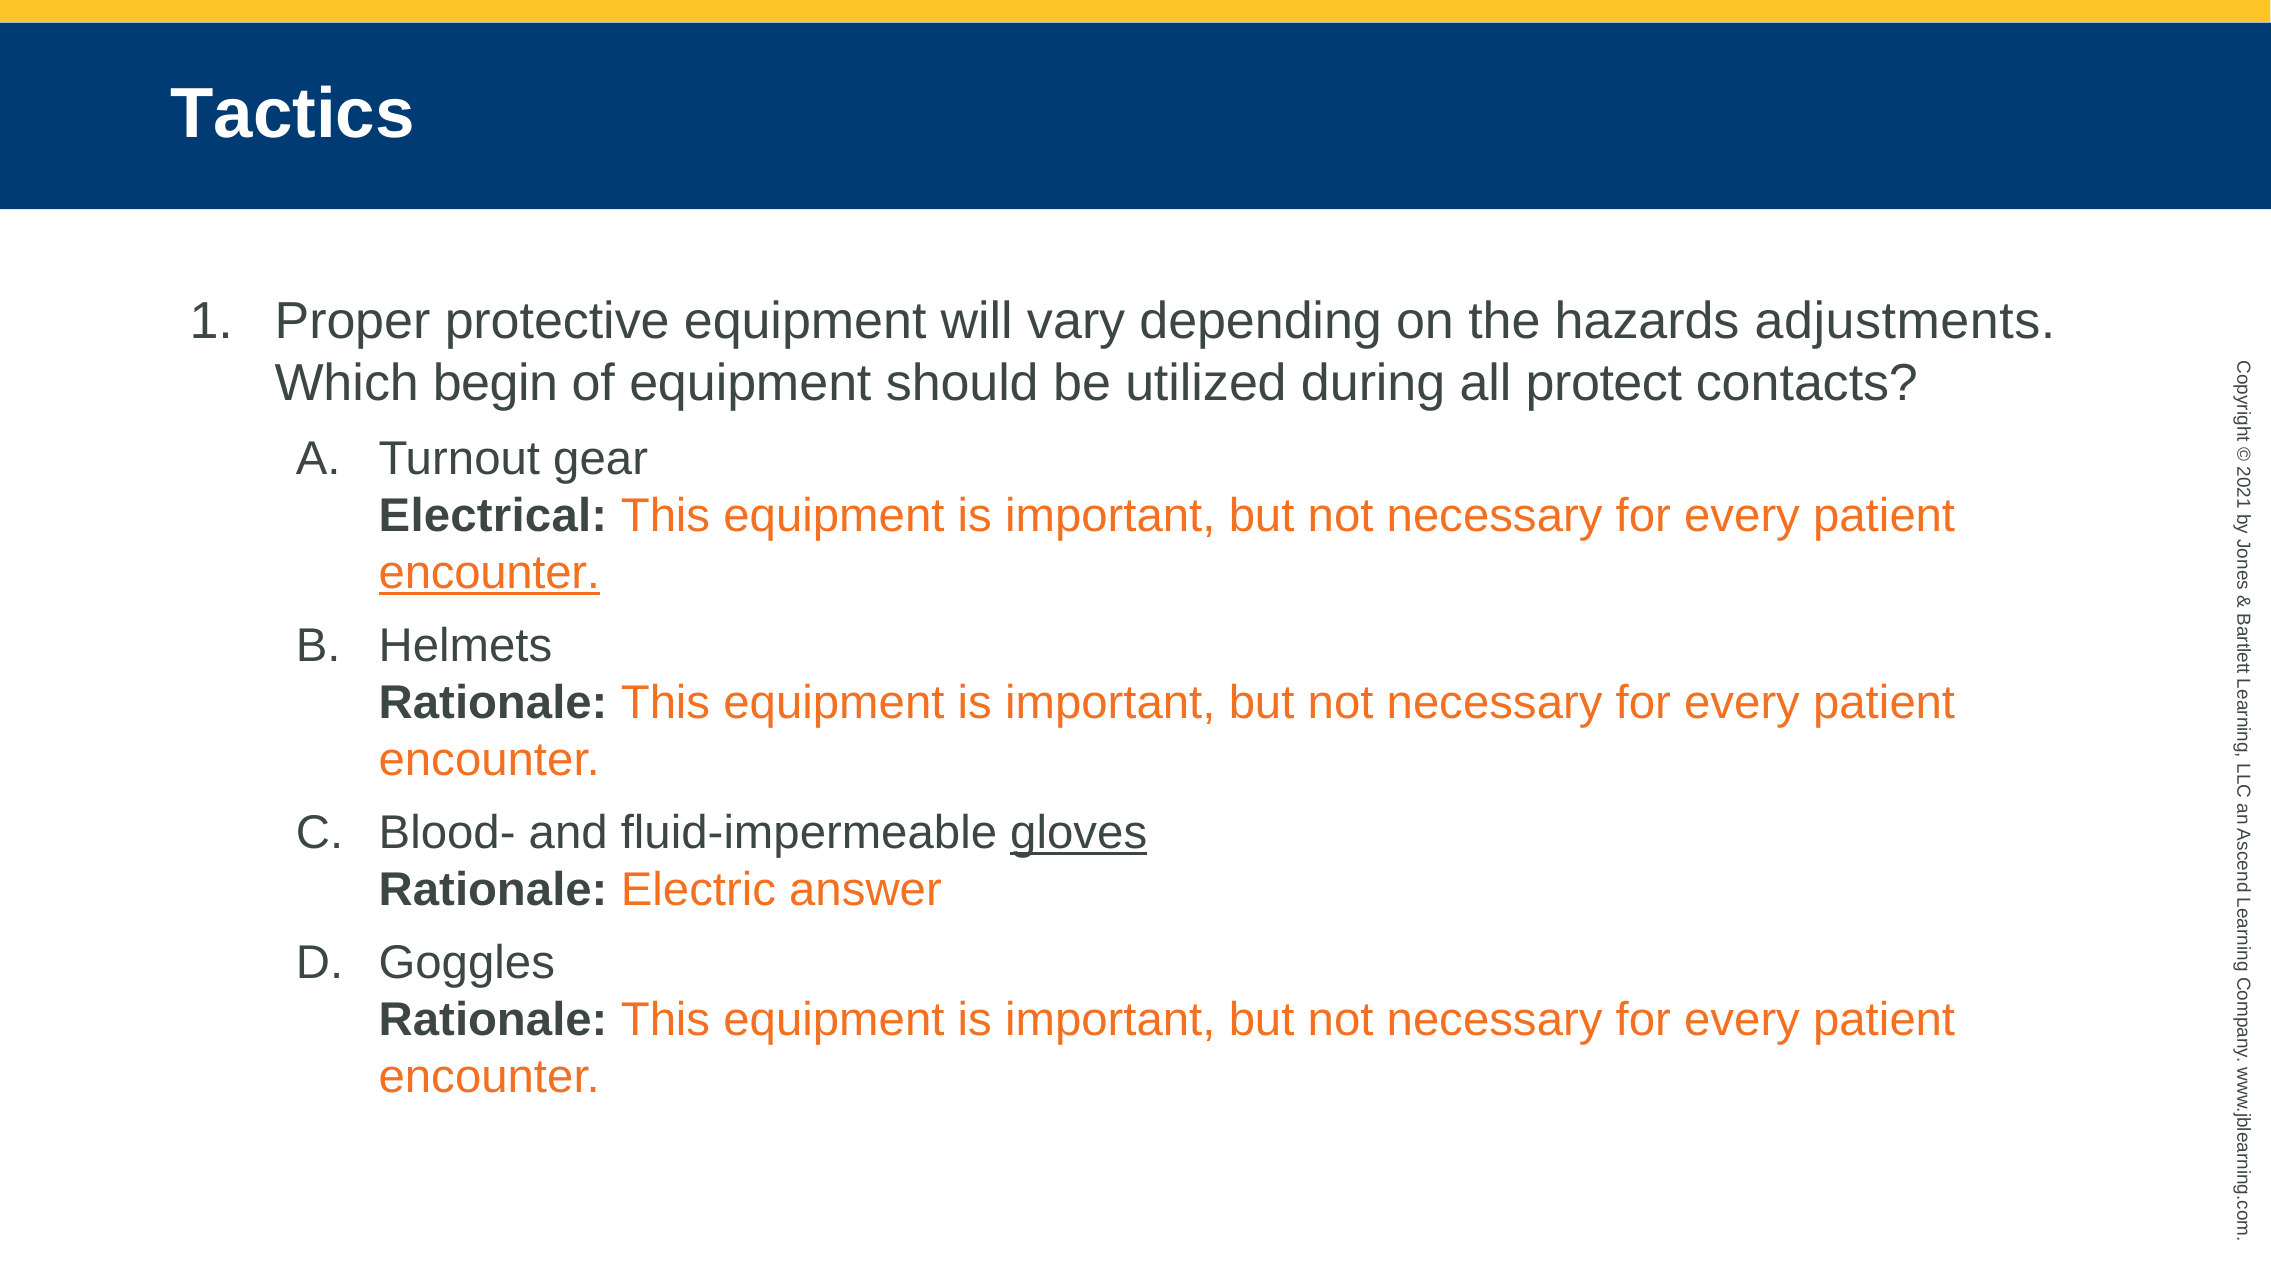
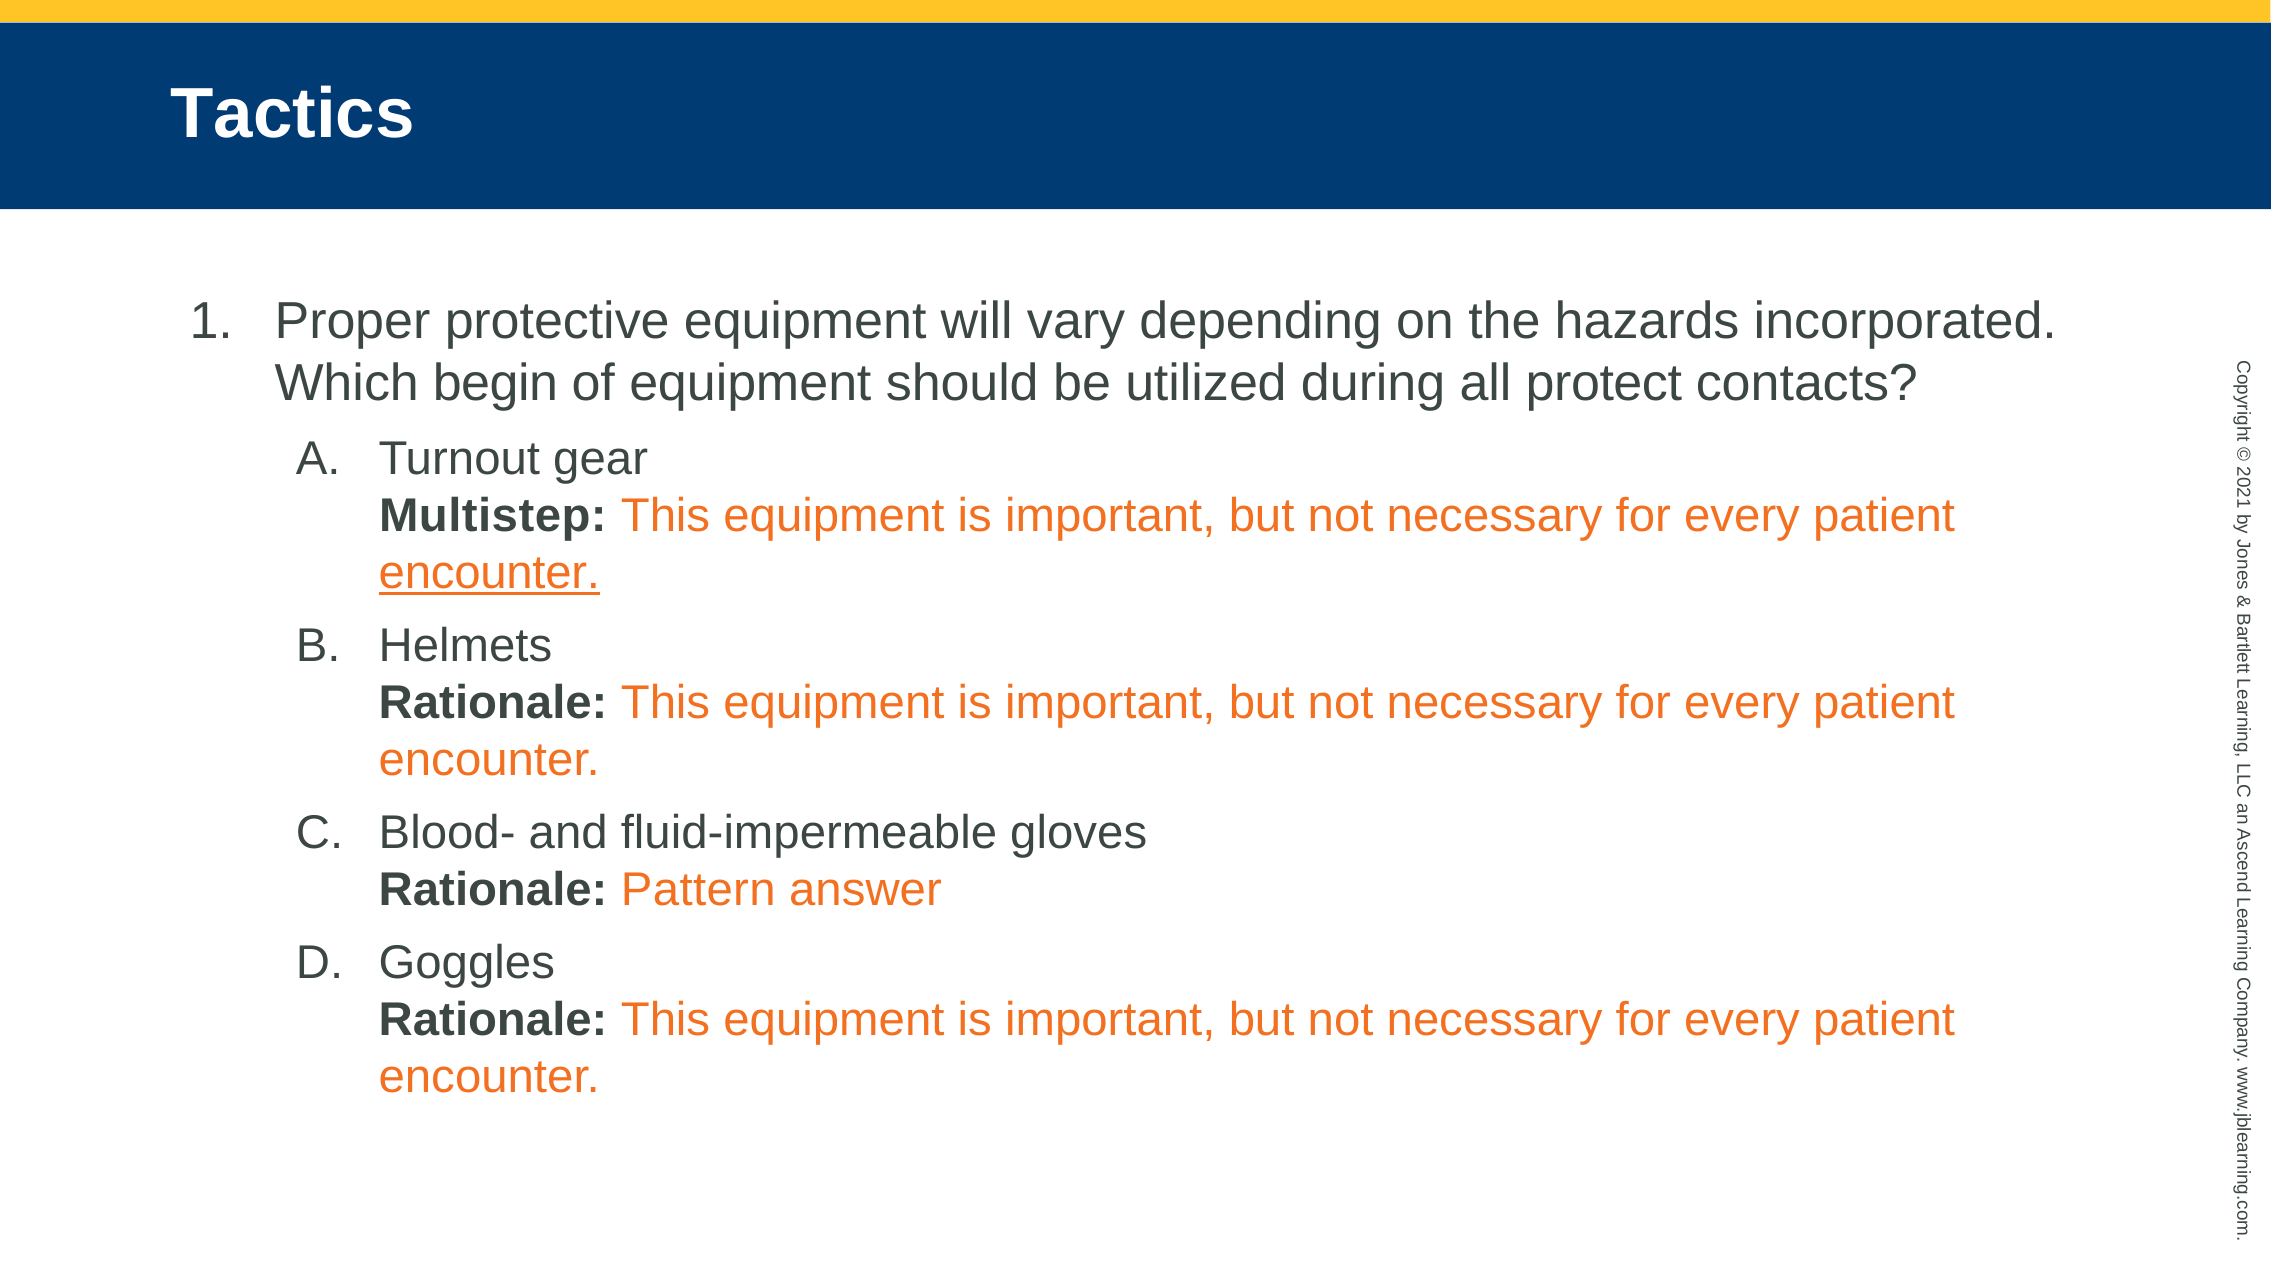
adjustments: adjustments -> incorporated (1905, 321)
Electrical: Electrical -> Multistep (493, 516)
gloves underline: present -> none (1079, 833)
Electric: Electric -> Pattern (698, 890)
